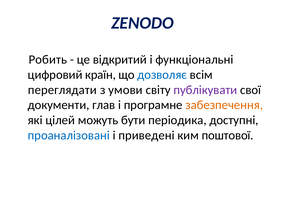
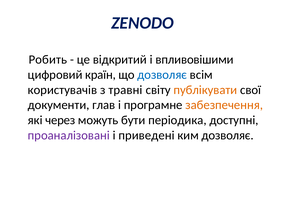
функціональні: функціональні -> впливовішими (195, 60)
переглядати: переглядати -> користувачів (62, 90)
умови: умови -> травні (125, 90)
публікувати colour: purple -> orange (205, 90)
цілей: цілей -> через (60, 121)
проаналізовані colour: blue -> purple (69, 136)
ким поштової: поштової -> дозволяє (228, 136)
